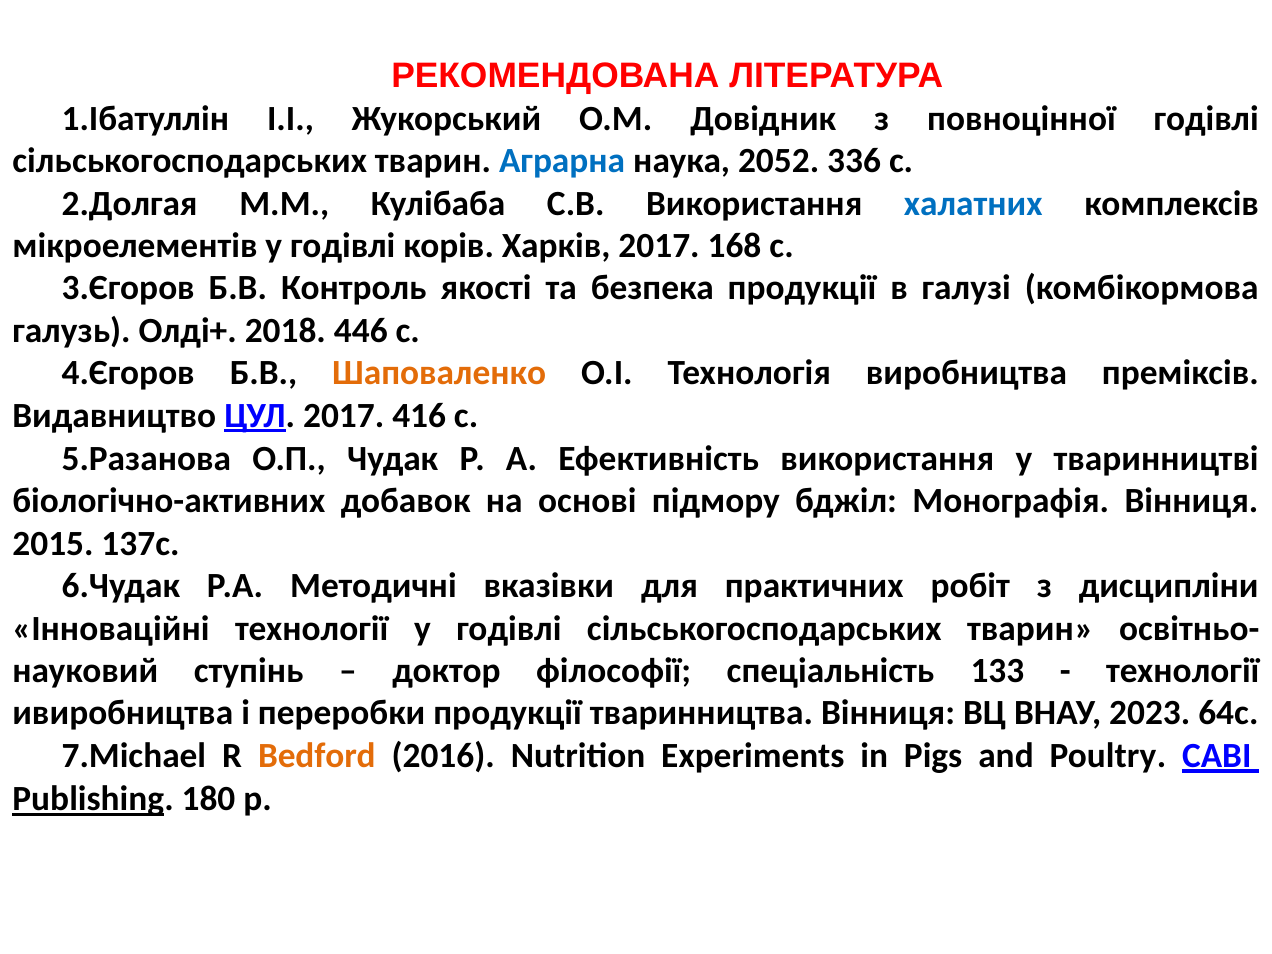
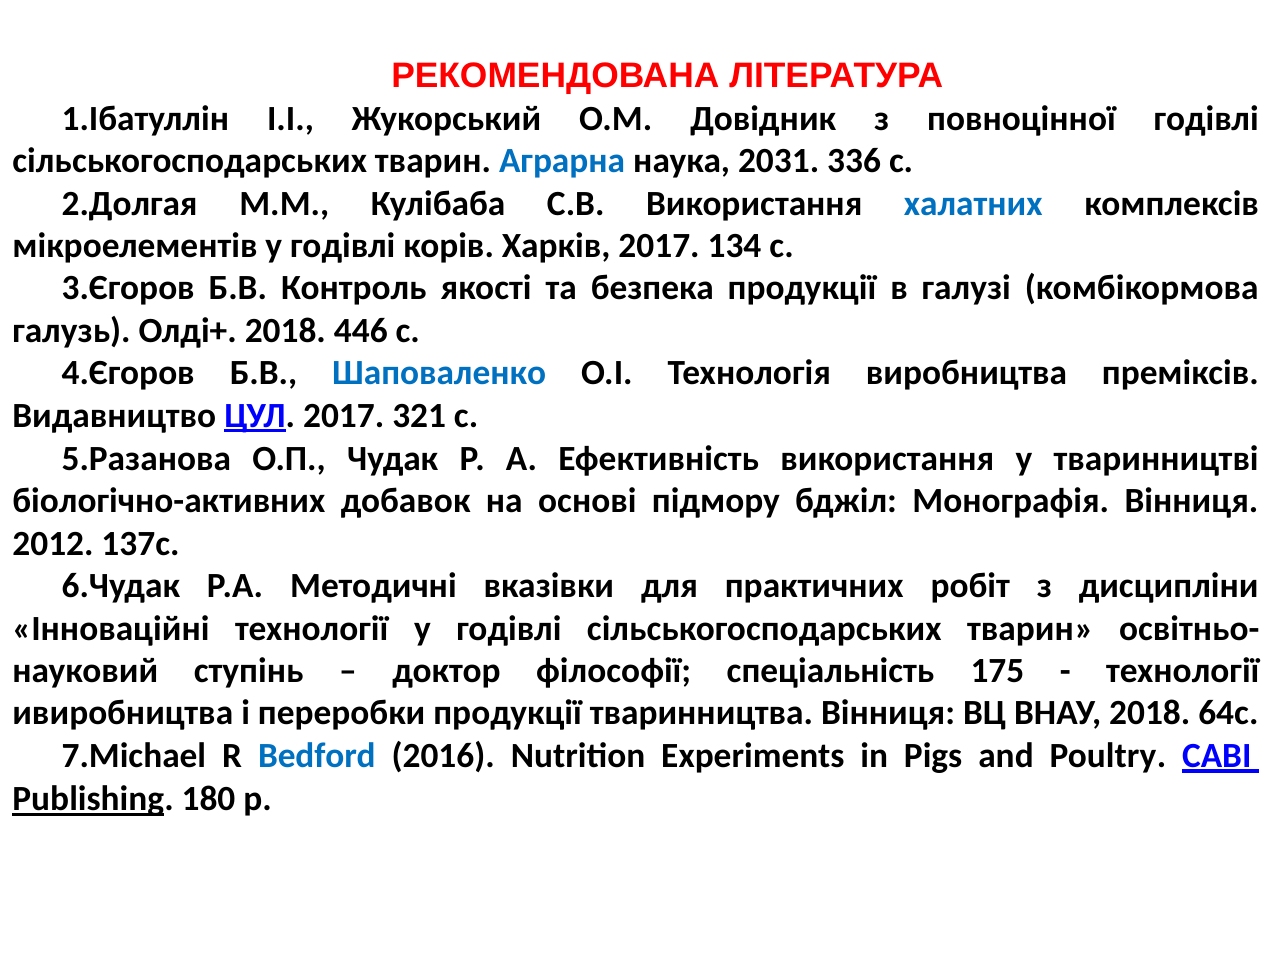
2052: 2052 -> 2031 (779, 161)
168: 168 -> 134 (734, 246)
Шаповаленко colour: orange -> blue (439, 373)
416: 416 -> 321 (419, 416)
2015: 2015 -> 2012 (53, 544)
133: 133 -> 175 (997, 671)
ВНАУ 2023: 2023 -> 2018 (1150, 713)
Bedford colour: orange -> blue (317, 756)
